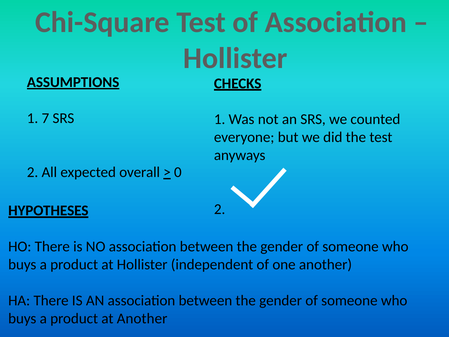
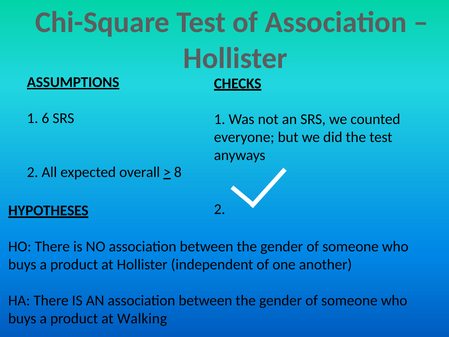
7: 7 -> 6 (45, 118)
0: 0 -> 8 (178, 172)
at Another: Another -> Walking (142, 318)
